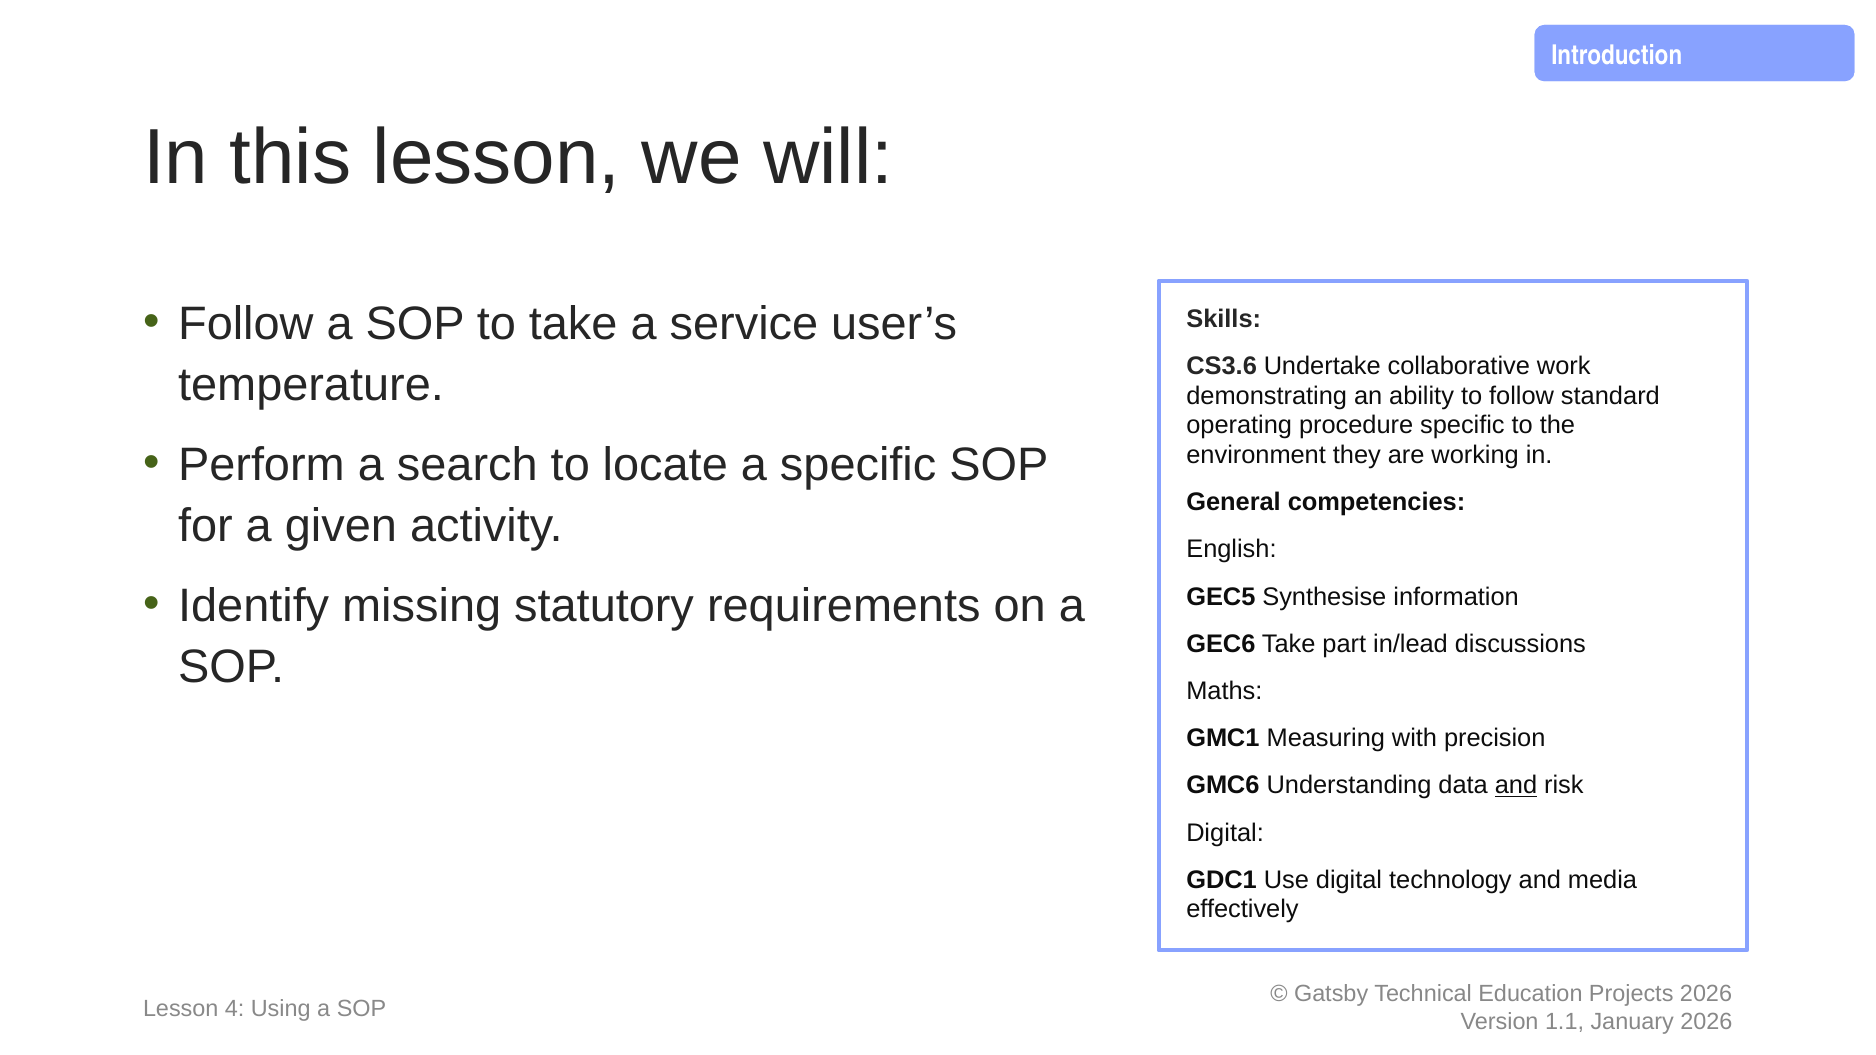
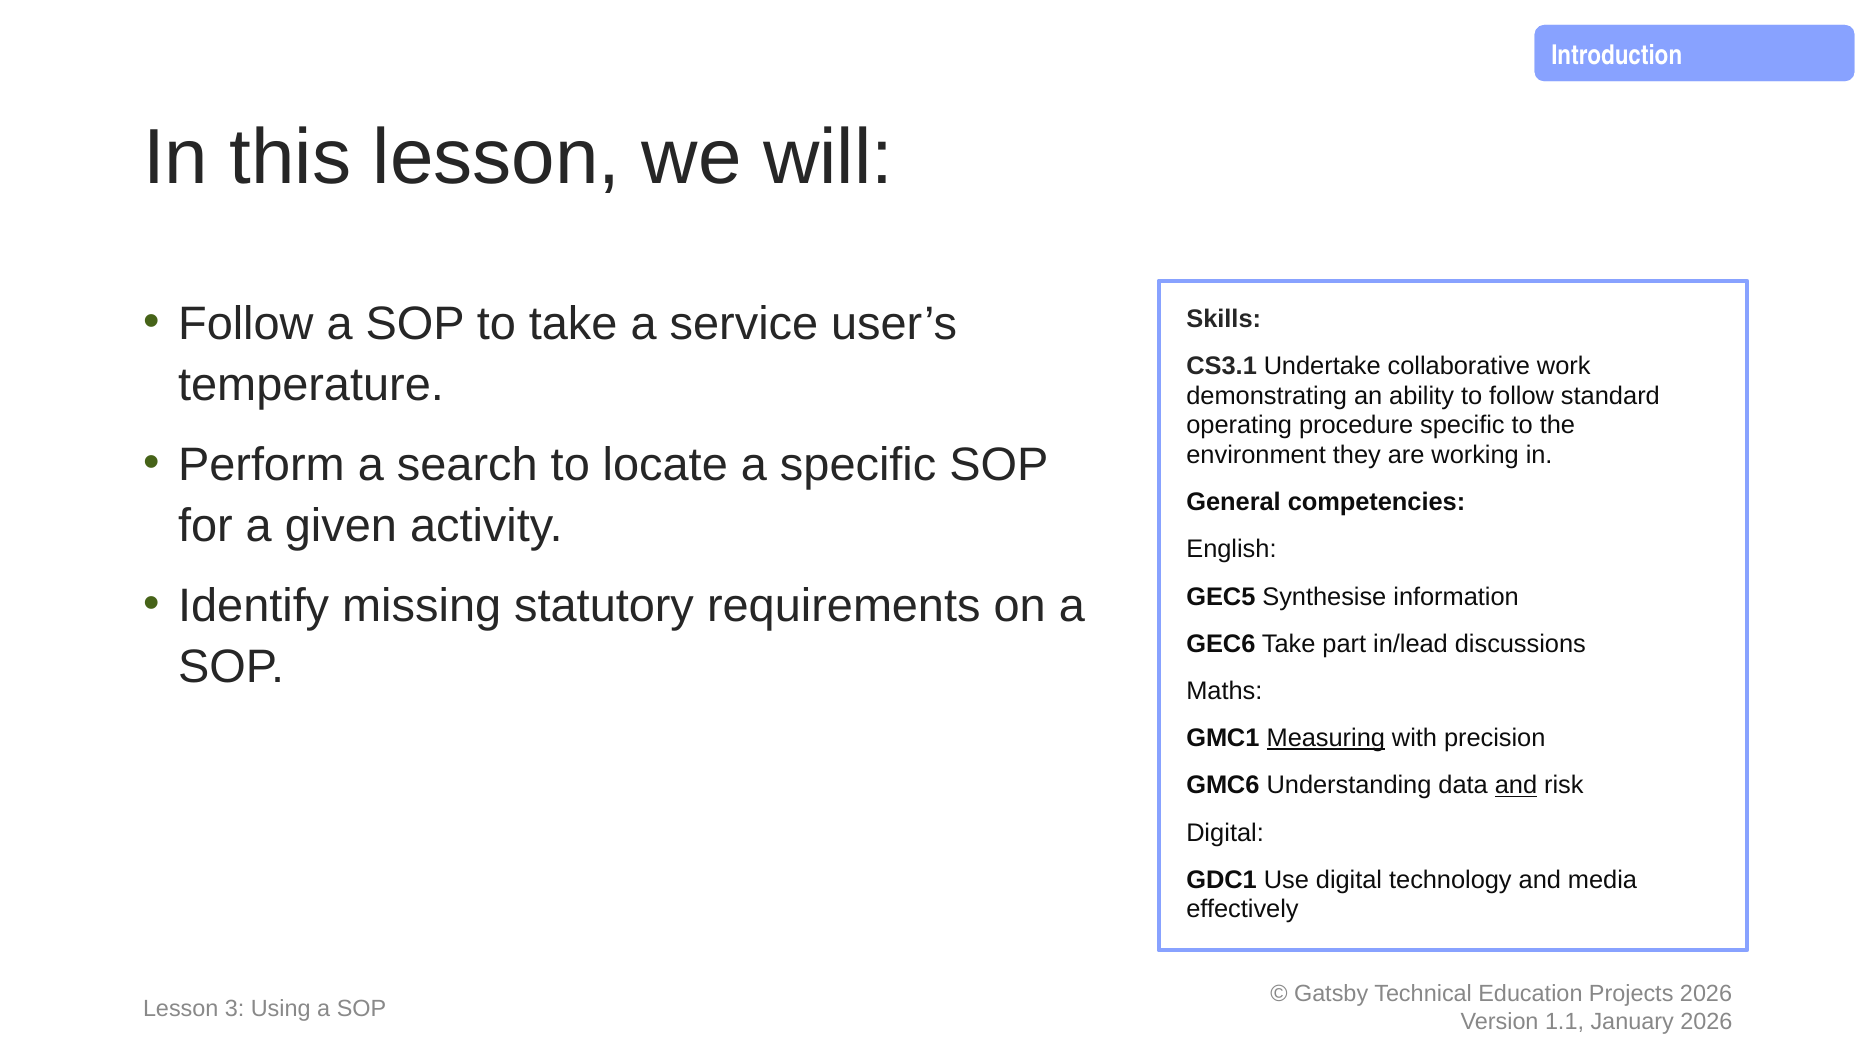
CS3.6: CS3.6 -> CS3.1 (1222, 366)
Measuring underline: none -> present (1326, 738)
4: 4 -> 3 (235, 1009)
